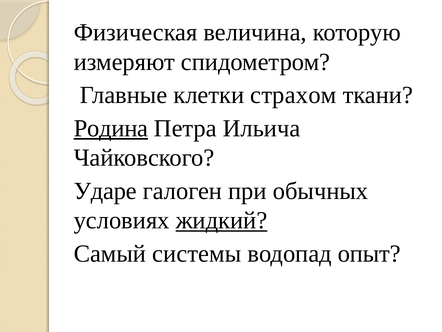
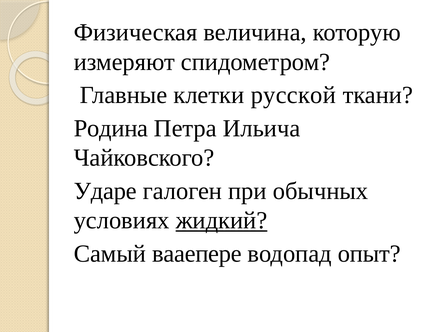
страхом: страхом -> русской (293, 95)
Родина underline: present -> none (111, 128)
системы: системы -> вааепере (197, 253)
